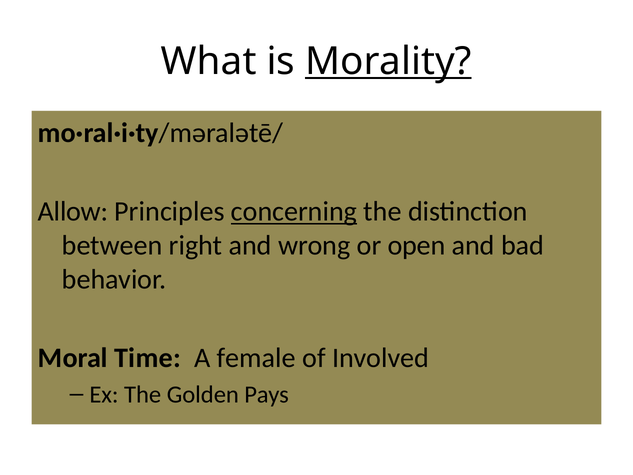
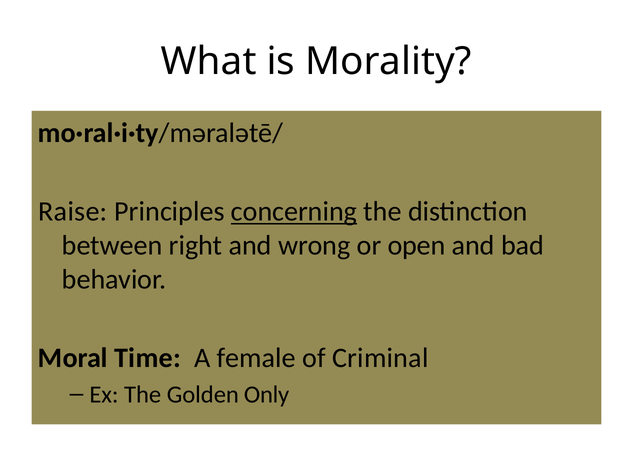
Morality underline: present -> none (388, 61)
Allow: Allow -> Raise (73, 212)
Involved: Involved -> Criminal (380, 358)
Pays: Pays -> Only (267, 394)
